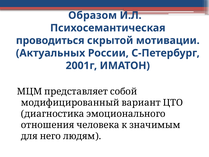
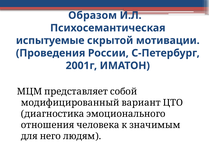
проводиться: проводиться -> испытуемые (50, 40)
Актуальных: Актуальных -> Проведения (51, 53)
